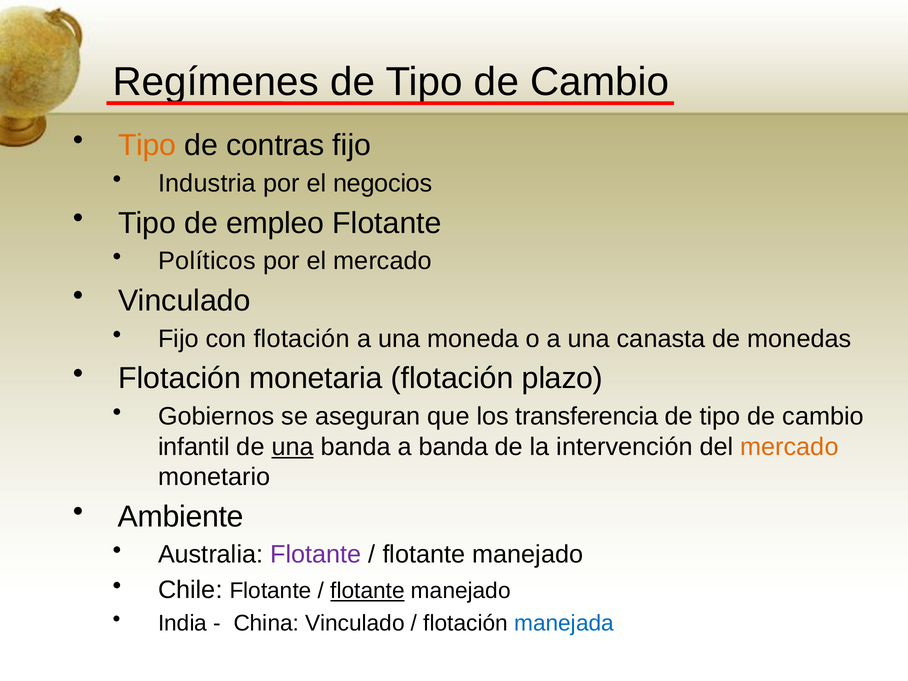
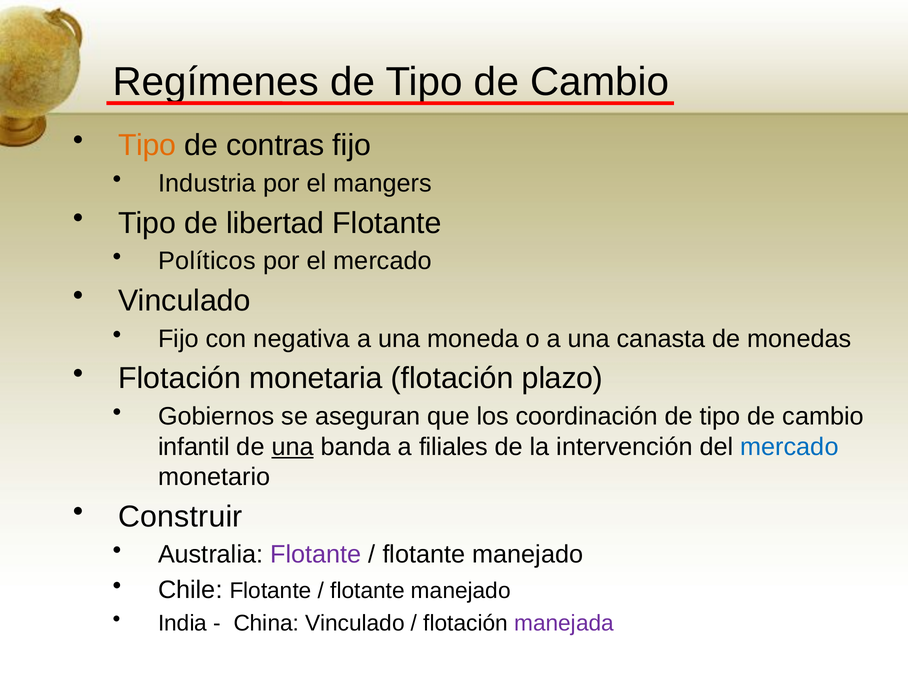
negocios: negocios -> mangers (383, 183)
empleo: empleo -> libertad (275, 223)
con flotación: flotación -> negativa (302, 339)
transferencia: transferencia -> coordinación (587, 416)
a banda: banda -> filiales (454, 447)
mercado colour: orange -> blue (789, 447)
Ambiente: Ambiente -> Construir (180, 517)
flotante underline: present -> none (368, 591)
manejada colour: blue -> purple (564, 623)
